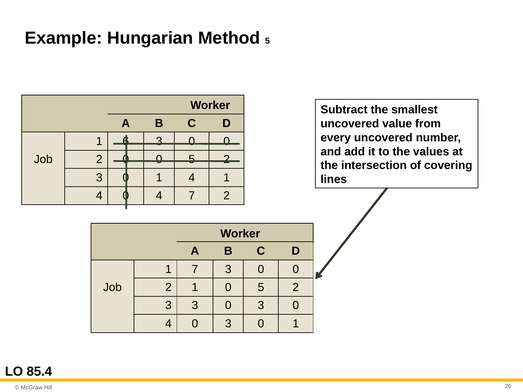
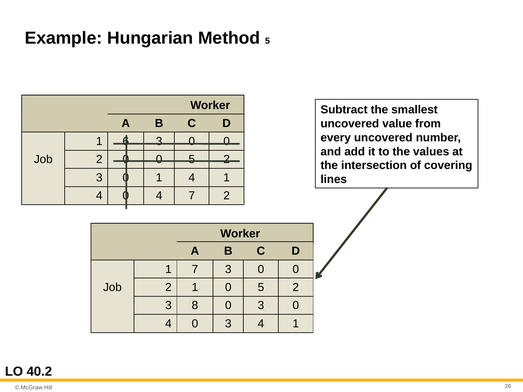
3 3: 3 -> 8 (195, 306)
4 0 3 0: 0 -> 4 (261, 324)
85.4: 85.4 -> 40.2 (39, 372)
